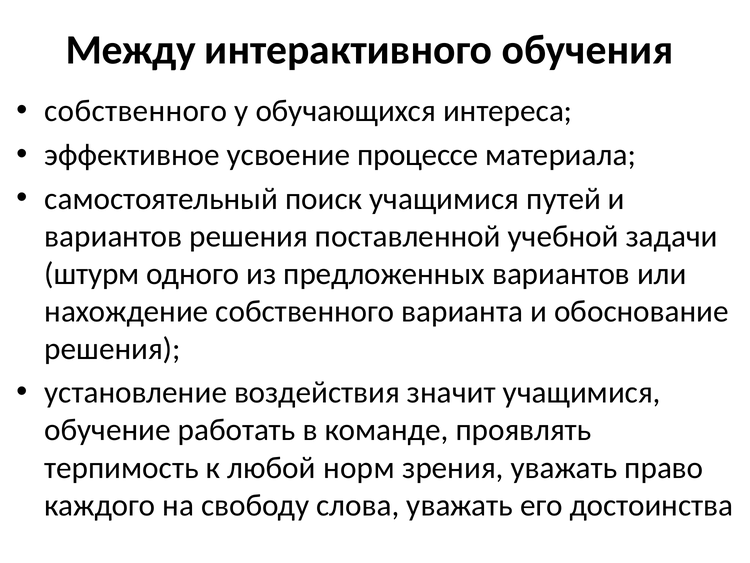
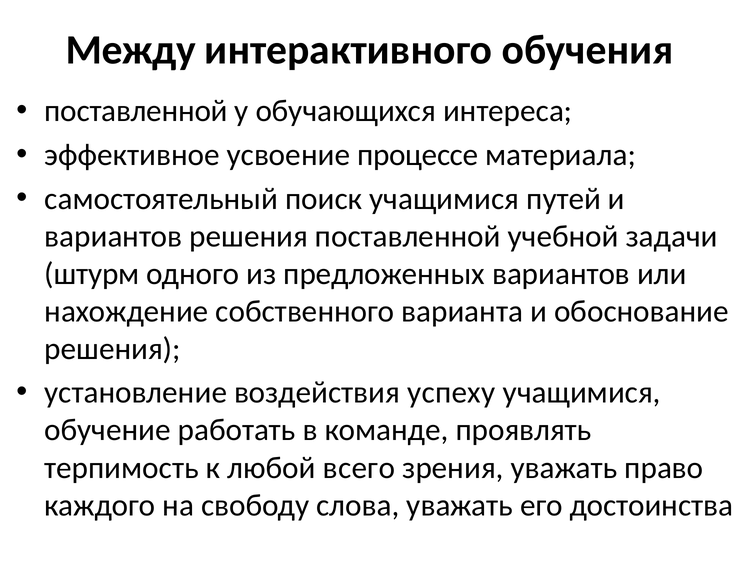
собственного: собственного -> поставленной (136, 111)
значит: значит -> успеху (451, 392)
норм: норм -> всего (359, 467)
